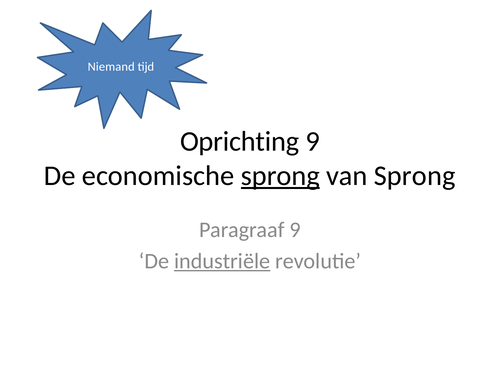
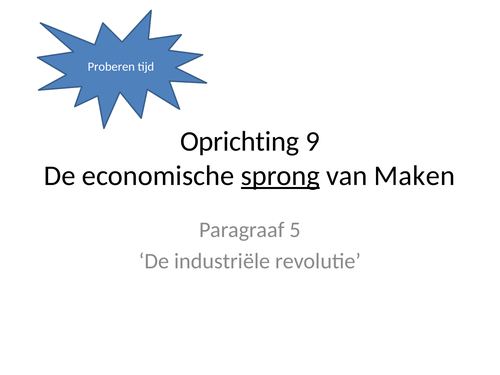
Niemand: Niemand -> Proberen (111, 67)
van Sprong: Sprong -> Maken (415, 176)
Paragraaf 9: 9 -> 5 (295, 230)
industriële underline: present -> none (222, 261)
